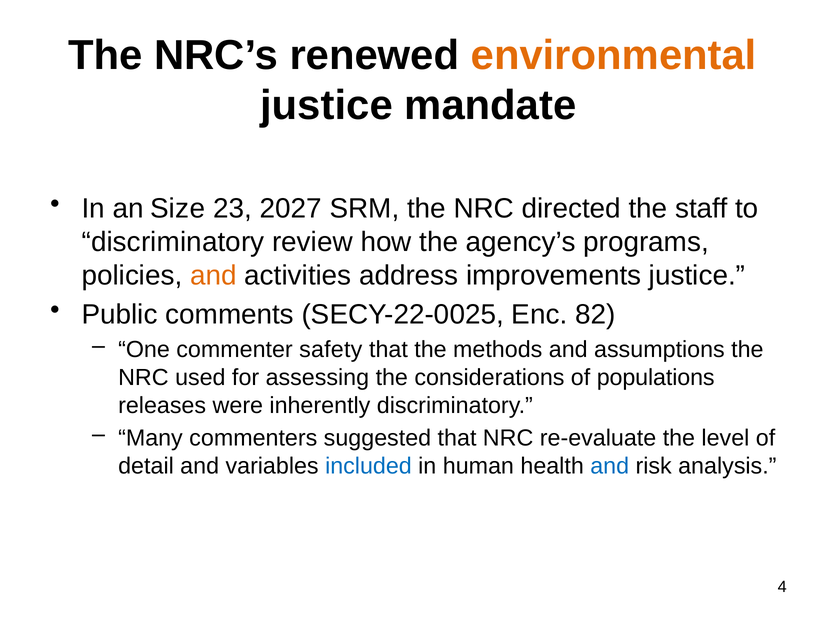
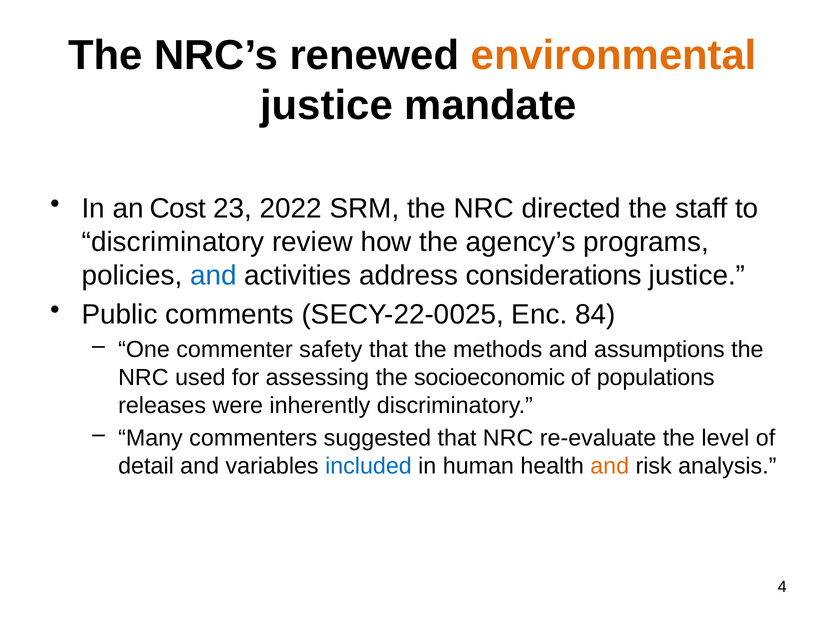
Size: Size -> Cost (178, 208)
2027: 2027 -> 2022 (291, 208)
and colour: orange -> blue (213, 275)
improvements: improvements -> considerations (554, 275)
82: 82 -> 84 (595, 314)
considerations: considerations -> socioeconomic (490, 377)
and colour: blue -> orange (610, 466)
